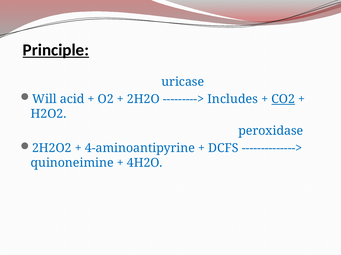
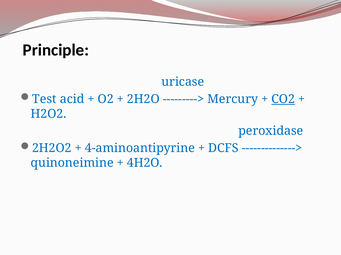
Principle underline: present -> none (56, 50)
Will: Will -> Test (44, 99)
Includes: Includes -> Mercury (233, 99)
